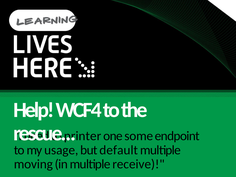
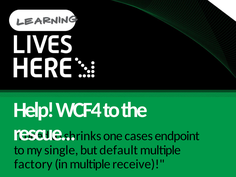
printer: printer -> shrinks (83, 136)
some: some -> cases (139, 136)
usage: usage -> single (61, 150)
moving: moving -> factory (33, 164)
